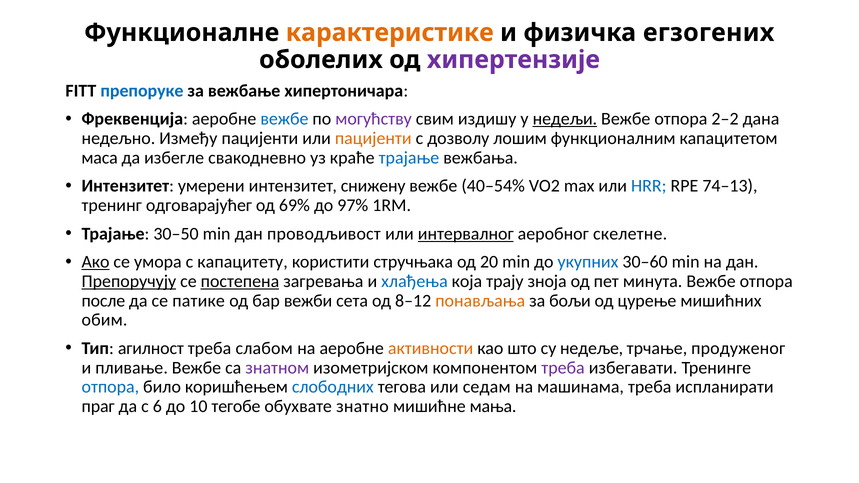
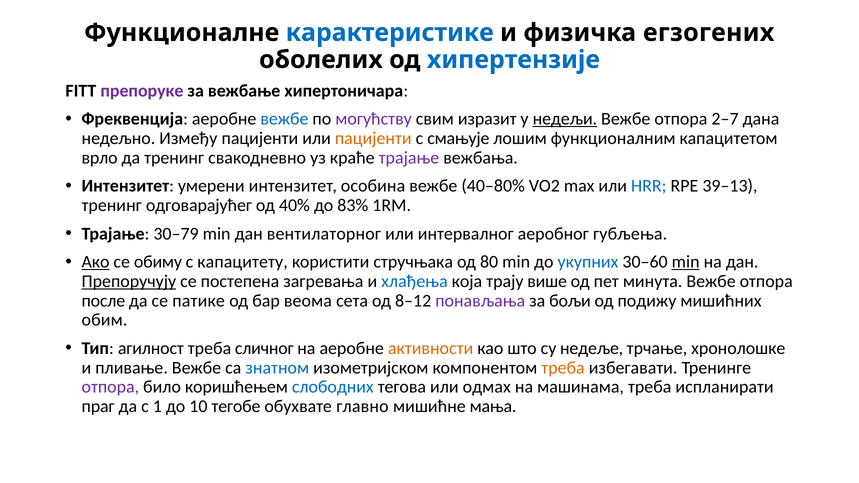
карактеристике colour: orange -> blue (390, 33)
хипертензије colour: purple -> blue (513, 60)
препоруке colour: blue -> purple (142, 91)
издишу: издишу -> изразит (487, 119)
2–2: 2–2 -> 2–7 (725, 119)
дозволу: дозволу -> смањује (458, 138)
маса: маса -> врло (100, 158)
да избегле: избегле -> тренинг (174, 158)
трајање colour: blue -> purple (409, 158)
снижену: снижену -> особина (373, 186)
40–54%: 40–54% -> 40–80% (493, 186)
74–13: 74–13 -> 39–13 (730, 186)
69%: 69% -> 40% (294, 205)
97%: 97% -> 83% (353, 205)
30–50: 30–50 -> 30–79 (176, 234)
проводљивост: проводљивост -> вентилаторног (324, 234)
интервалног underline: present -> none (466, 234)
скелетне: скелетне -> губљења (630, 234)
умора: умора -> обиму (158, 262)
20: 20 -> 80 (489, 262)
min underline: none -> present (686, 262)
постепена underline: present -> none (240, 281)
зноја: зноја -> више (547, 281)
вежби: вежби -> веома (308, 301)
понављања colour: orange -> purple (480, 301)
цурење: цурење -> подижу (647, 301)
слабом: слабом -> сличног (264, 348)
продуженог: продуженог -> хронолошке (738, 348)
знатном colour: purple -> blue (277, 368)
треба colour: purple -> orange (563, 368)
отпора colour: blue -> purple (110, 387)
седам: седам -> одмах (487, 387)
6: 6 -> 1 (157, 406)
знатно: знатно -> главно (362, 406)
